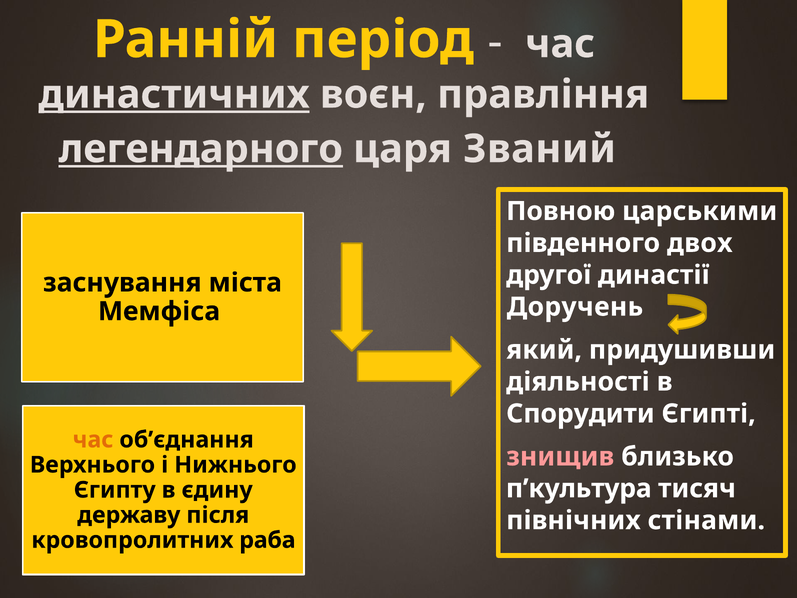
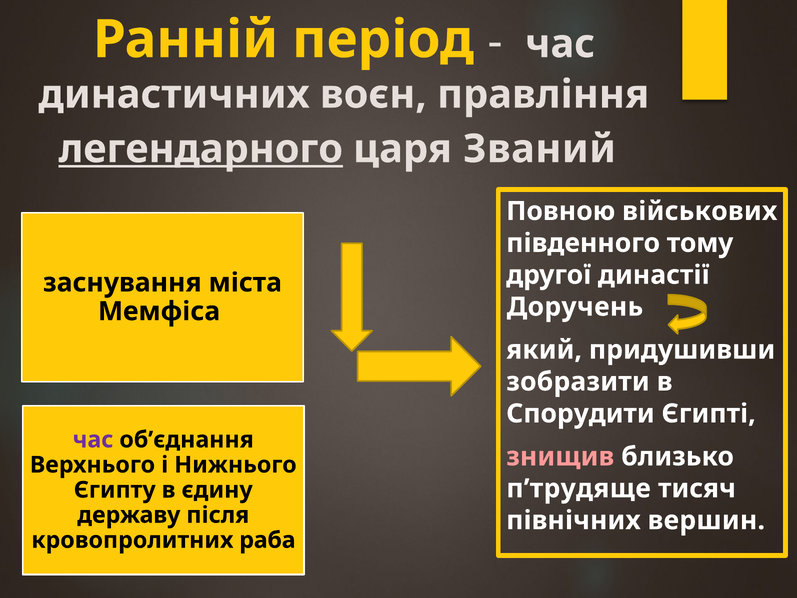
династичних underline: present -> none (174, 94)
царськими: царськими -> військових (700, 211)
двох: двох -> тому (700, 243)
діяльності: діяльності -> зобразити (578, 382)
час colour: orange -> purple (93, 440)
п’культура: п’культура -> п’трудяще (579, 488)
стінами: стінами -> вершин (706, 520)
